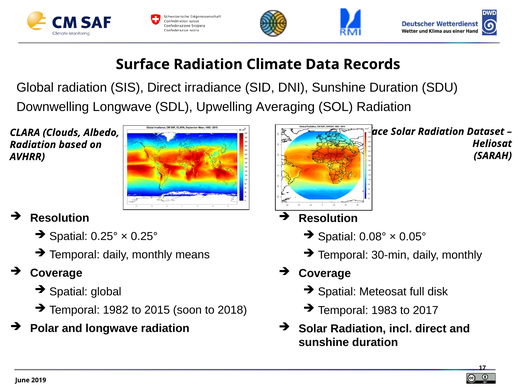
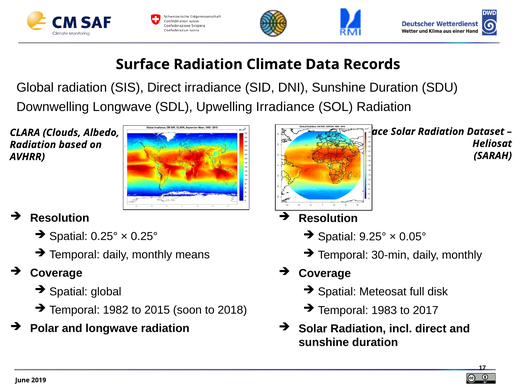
Upwelling Averaging: Averaging -> Irradiance (285, 107)
0.08°: 0.08° -> 9.25° (373, 237)
